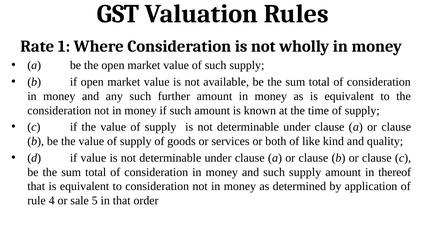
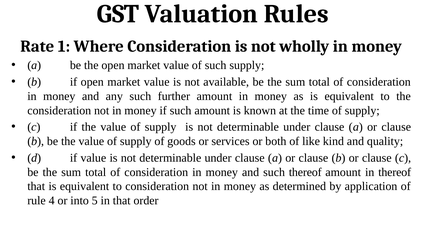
and such supply: supply -> thereof (305, 172)
sale: sale -> into (80, 200)
